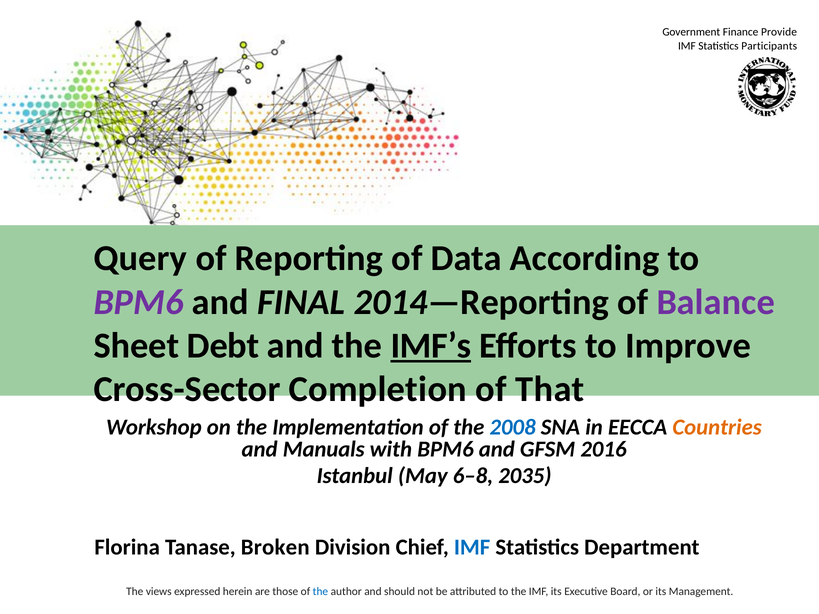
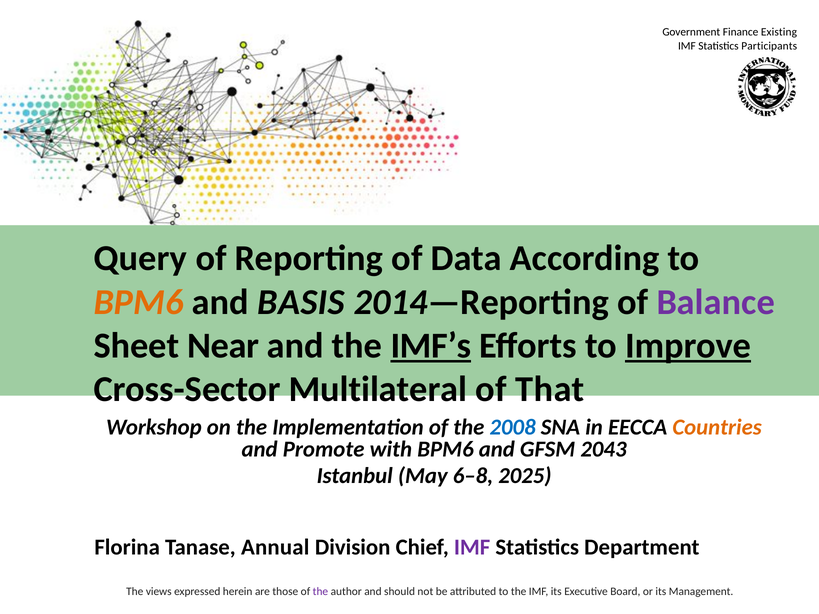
Provide: Provide -> Existing (779, 32)
BPM6 colour: purple -> orange (139, 302)
FINAL: FINAL -> BASIS (301, 302)
Debt: Debt -> Near (223, 346)
Improve underline: none -> present (688, 346)
Completion: Completion -> Multilateral (378, 390)
Manuals: Manuals -> Promote (324, 450)
2016: 2016 -> 2043 (603, 450)
2035: 2035 -> 2025 (525, 476)
Broken: Broken -> Annual (275, 548)
IMF colour: blue -> purple (472, 548)
the colour: blue -> purple (320, 592)
